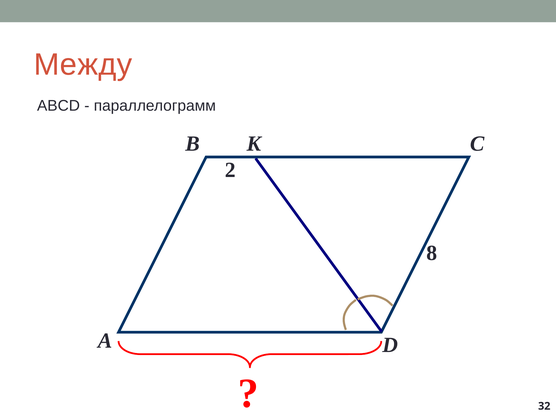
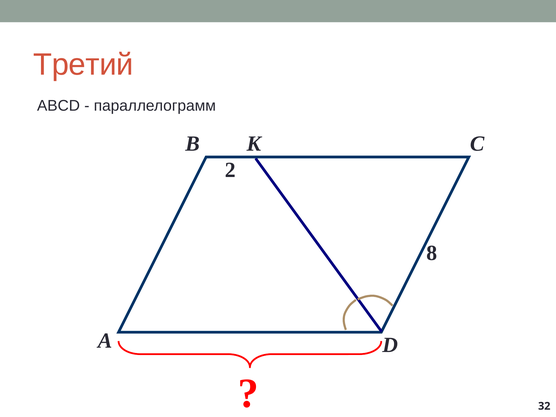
Между: Между -> Третий (83, 65)
